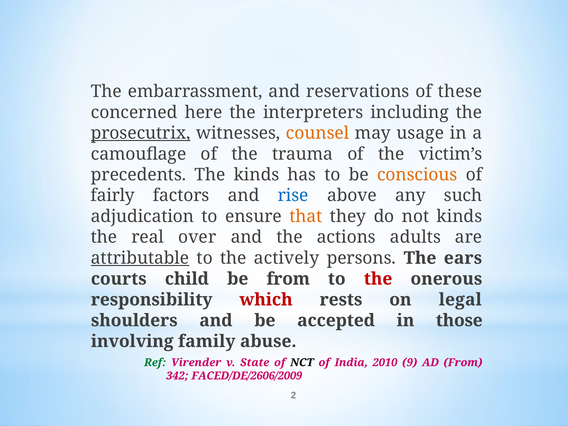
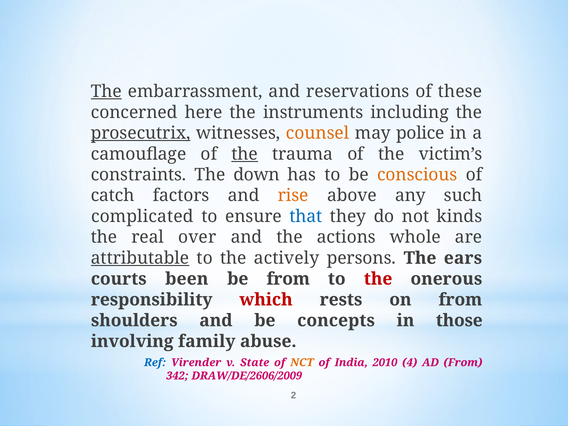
The underline: none -> present (106, 92)
interpreters: interpreters -> instruments (313, 112)
usage: usage -> police (420, 133)
the underline: none -> present (245, 154)
precedents: precedents -> constraints (139, 175)
The kinds: kinds -> down (257, 175)
fairly: fairly -> catch (113, 196)
rise colour: blue -> orange (293, 196)
adjudication: adjudication -> complicated (142, 216)
that colour: orange -> blue (306, 216)
adults: adults -> whole (415, 237)
child: child -> been (187, 279)
on legal: legal -> from (460, 300)
accepted: accepted -> concepts (336, 321)
Ref colour: green -> blue (155, 363)
NCT colour: black -> orange (302, 363)
9: 9 -> 4 (410, 363)
FACED/DE/2606/2009: FACED/DE/2606/2009 -> DRAW/DE/2606/2009 (247, 376)
